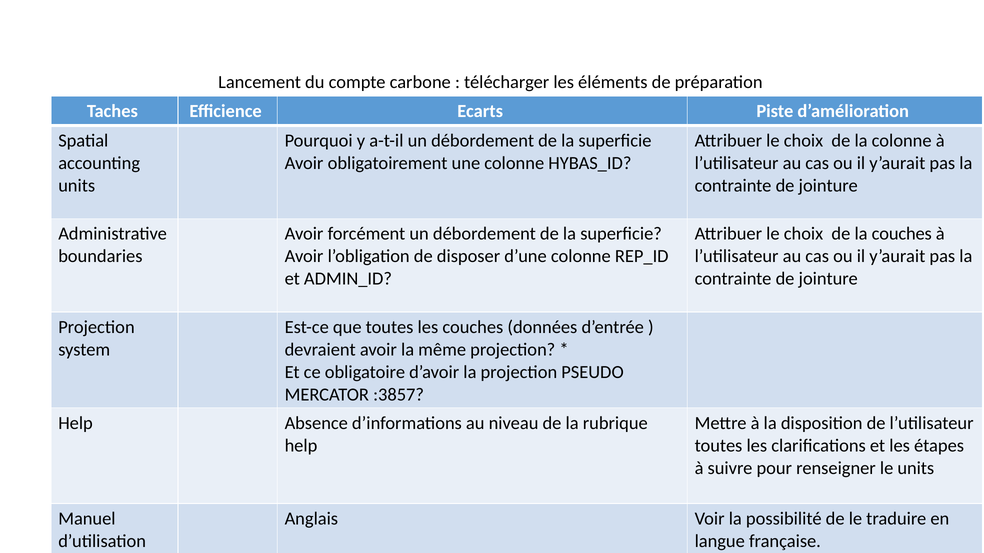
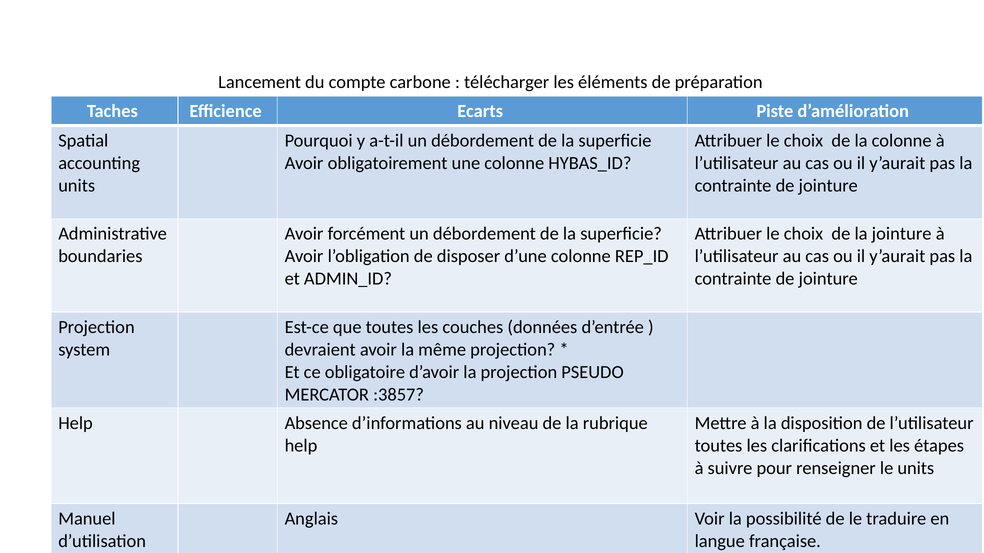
la couches: couches -> jointure (902, 234)
